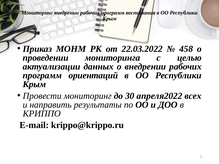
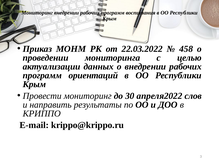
всех: всех -> слов (193, 96)
